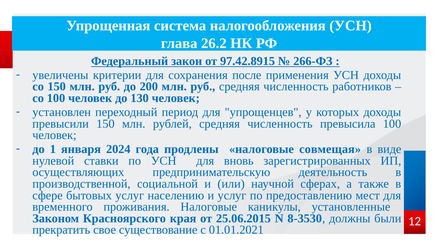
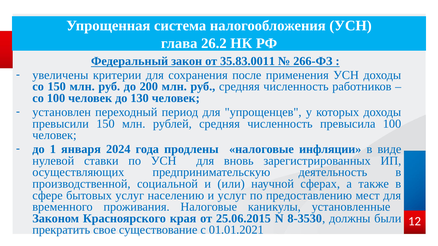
97.42.8915: 97.42.8915 -> 35.83.0011 (248, 61)
совмещая: совмещая -> инфляции (330, 149)
